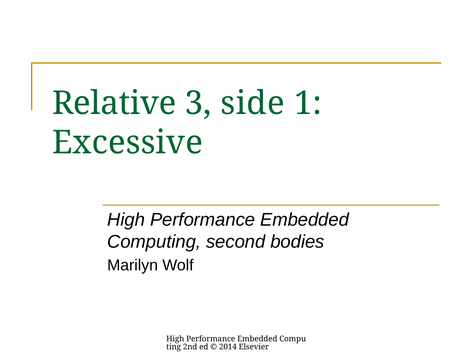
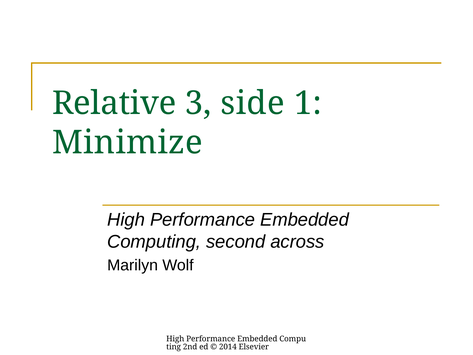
Excessive: Excessive -> Minimize (127, 143)
bodies: bodies -> across (297, 242)
